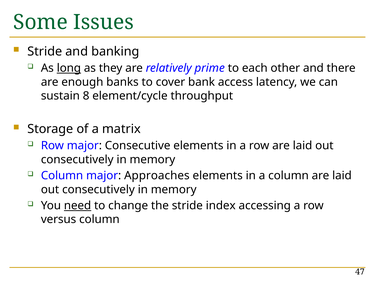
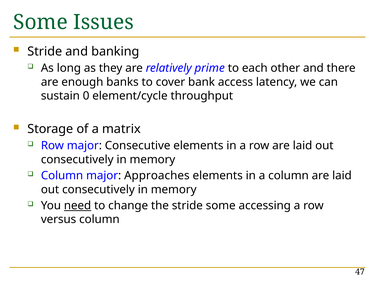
long underline: present -> none (69, 68)
8: 8 -> 0 (86, 96)
stride index: index -> some (221, 206)
